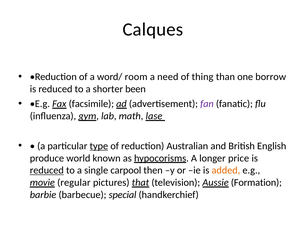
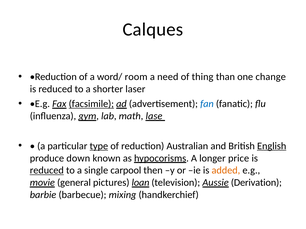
borrow: borrow -> change (271, 77)
been: been -> laser (135, 89)
facsimile underline: none -> present (91, 104)
fan colour: purple -> blue (207, 104)
English underline: none -> present (272, 146)
world: world -> down (78, 158)
regular: regular -> general (74, 183)
that: that -> loan (141, 183)
Formation: Formation -> Derivation (256, 183)
special: special -> mixing (123, 195)
